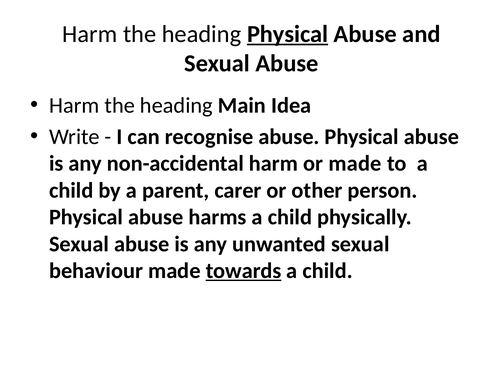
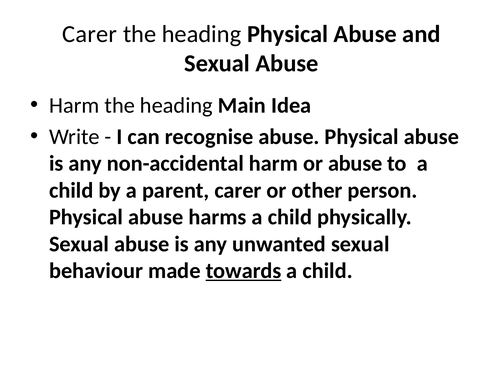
Harm: Harm -> Carer (90, 34)
Physical underline: present -> none (288, 34)
or made: made -> abuse (355, 164)
